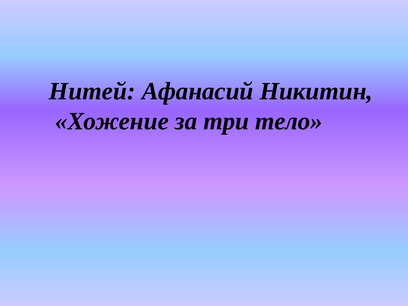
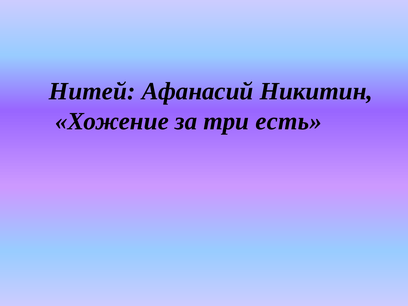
тело: тело -> есть (289, 121)
